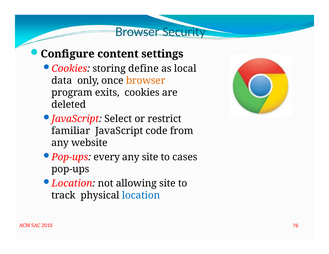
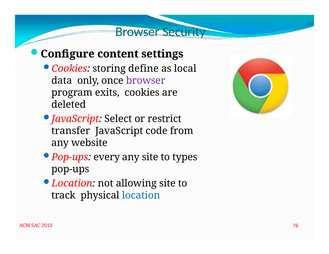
browser colour: orange -> purple (146, 81)
familiar: familiar -> transfer (71, 131)
cases: cases -> types (185, 157)
